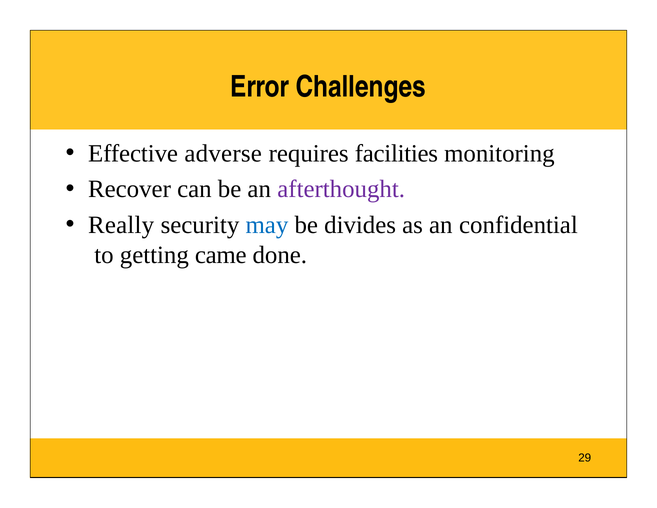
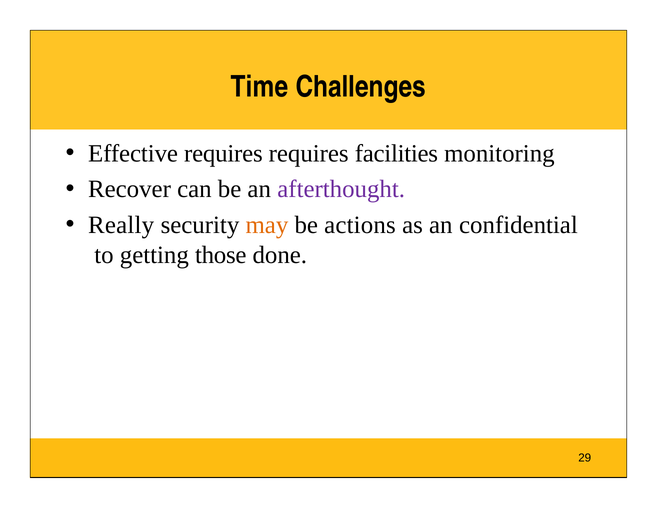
Error: Error -> Time (260, 87)
Effective adverse: adverse -> requires (223, 153)
may colour: blue -> orange (267, 225)
divides: divides -> actions (360, 225)
came: came -> those (221, 255)
